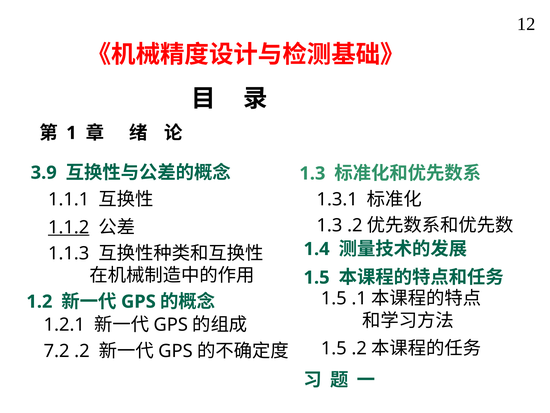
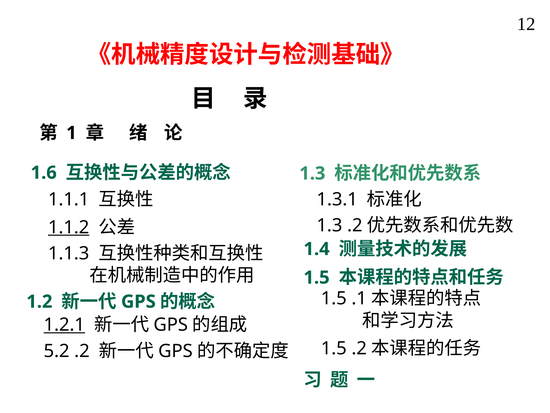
3.9: 3.9 -> 1.6 (44, 172)
1.2.1 underline: none -> present (64, 324)
7.2: 7.2 -> 5.2 (57, 351)
